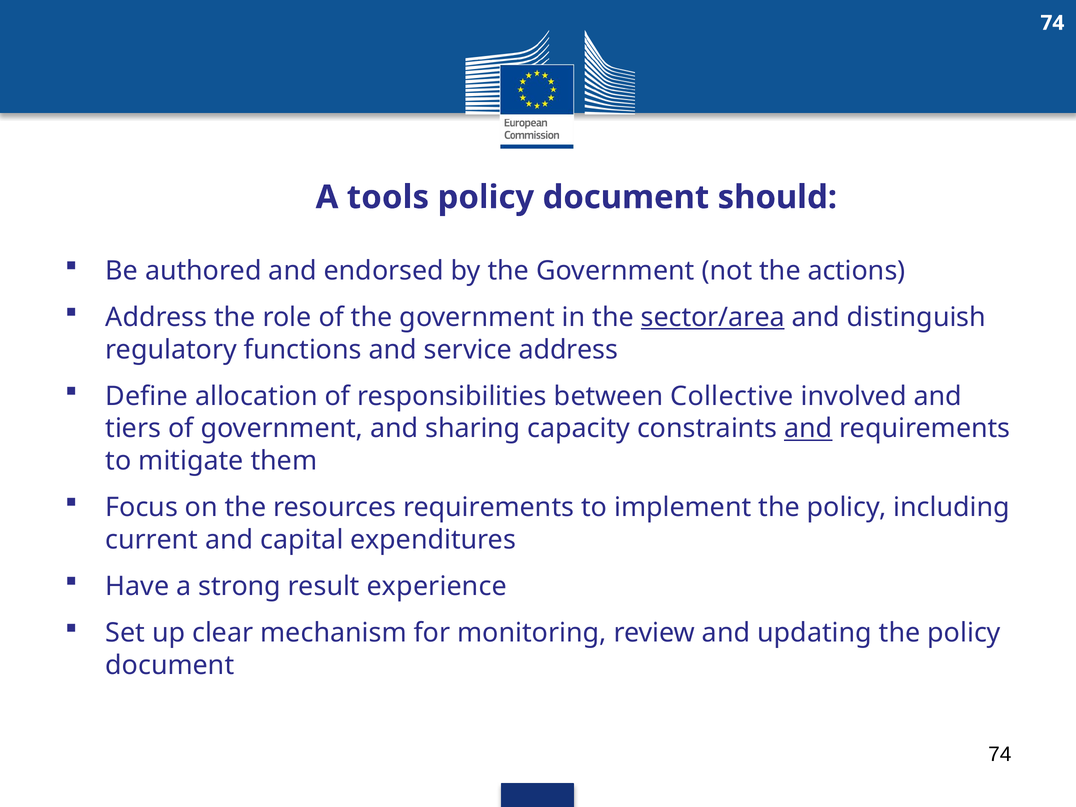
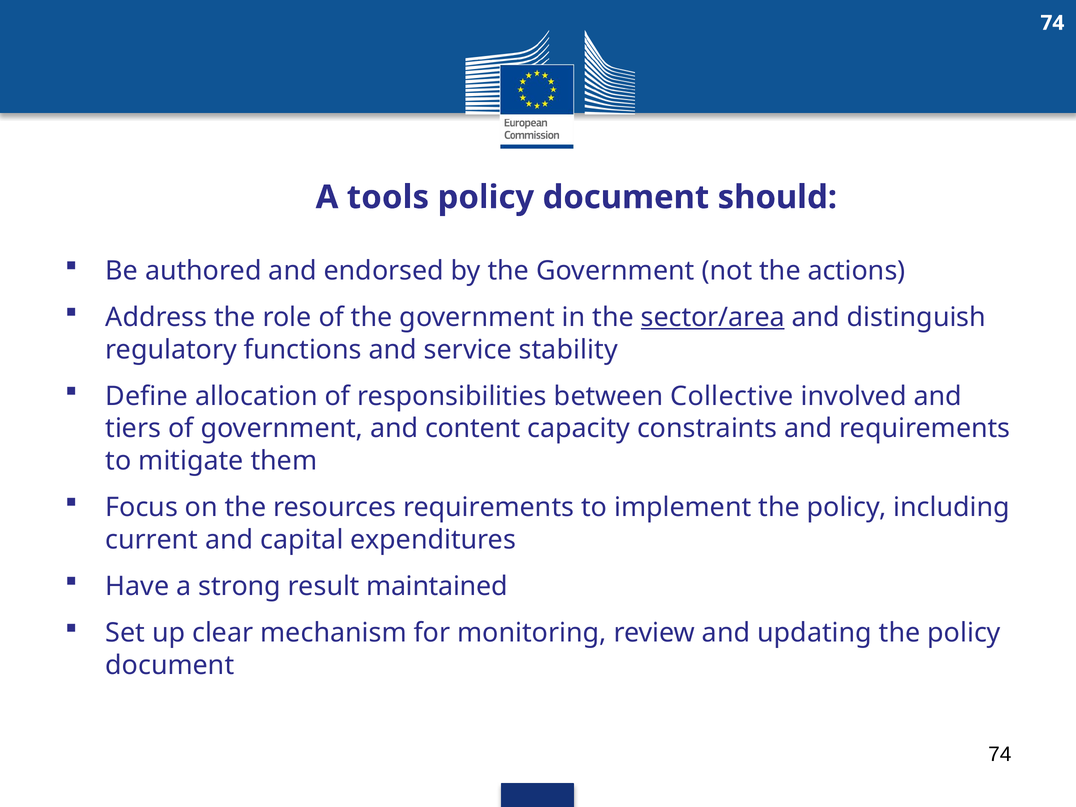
service address: address -> stability (568, 350)
sharing: sharing -> content (473, 429)
and underline: present -> none (808, 429)
experience: experience -> maintained (437, 586)
